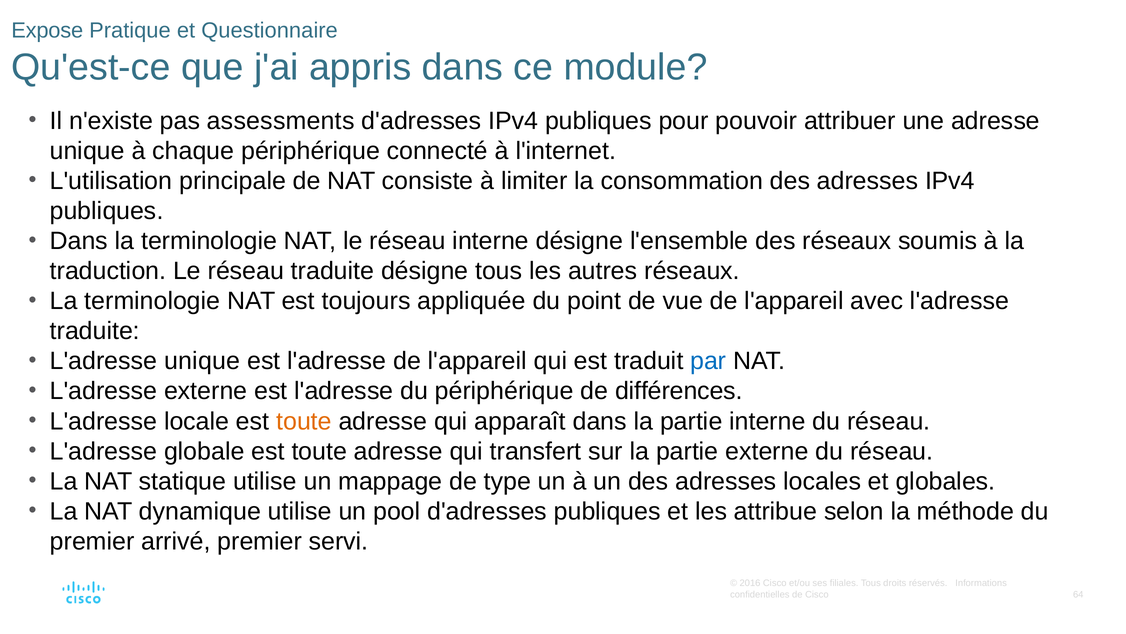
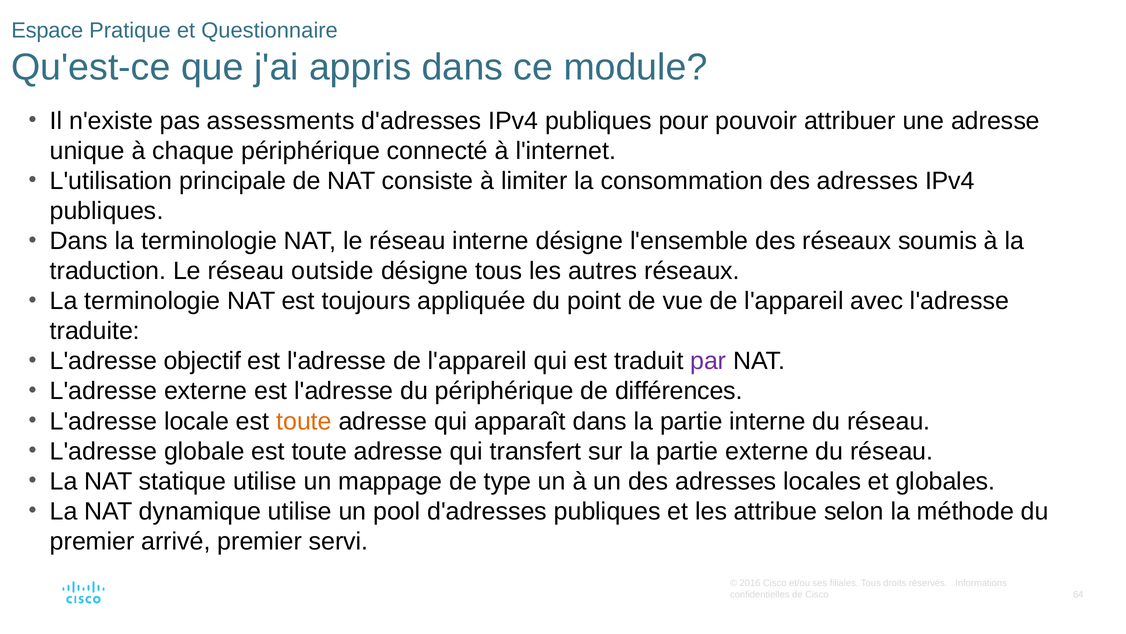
Expose: Expose -> Espace (47, 31)
réseau traduite: traduite -> outside (332, 271)
L'adresse unique: unique -> objectif (202, 361)
par colour: blue -> purple (708, 361)
